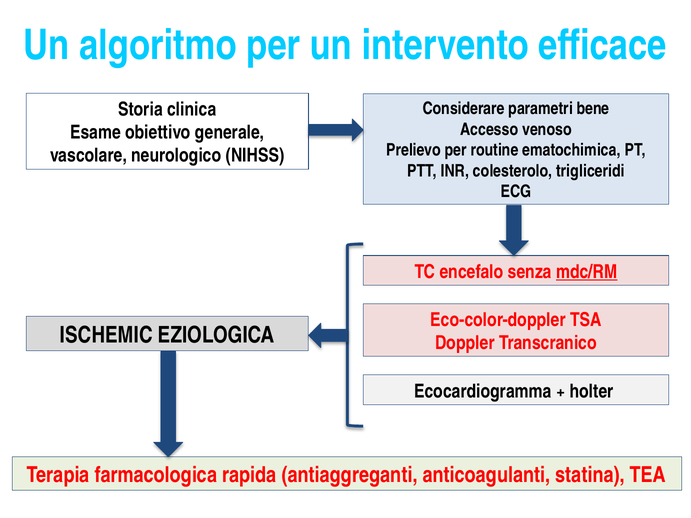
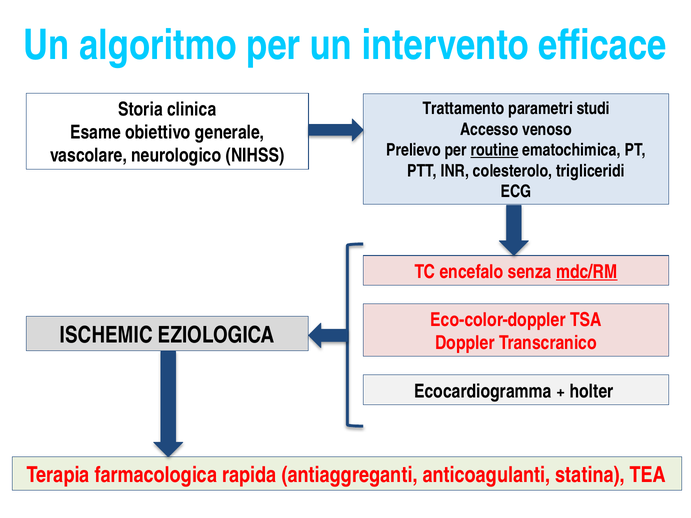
Considerare: Considerare -> Trattamento (464, 109)
bene: bene -> studi (593, 109)
routine underline: none -> present (495, 150)
